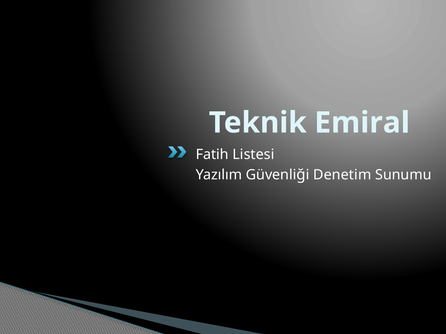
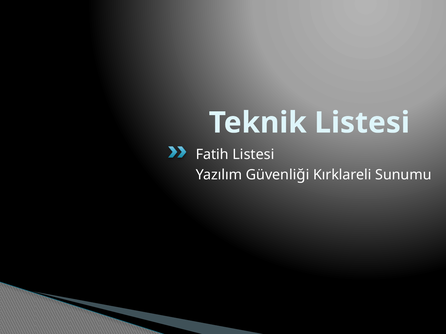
Teknik Emiral: Emiral -> Listesi (362, 123)
Denetim: Denetim -> Kırklareli (342, 175)
